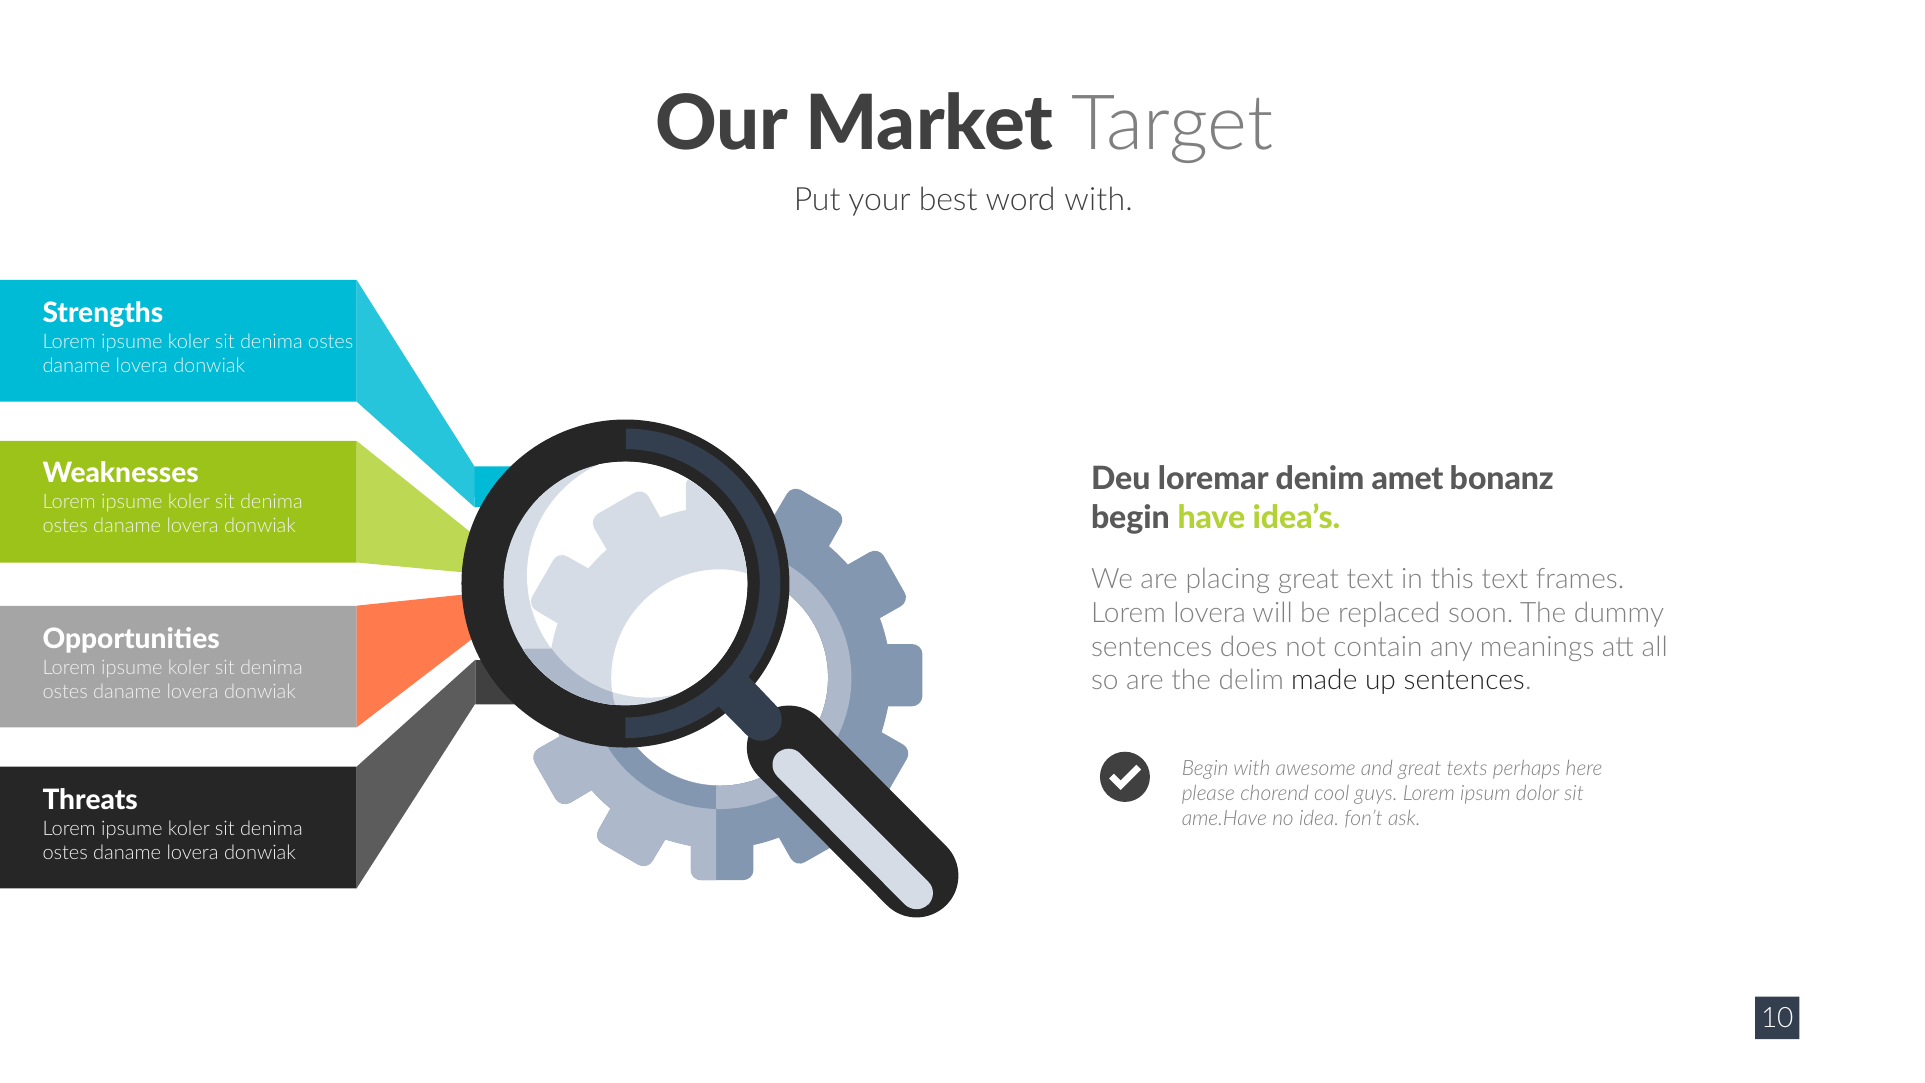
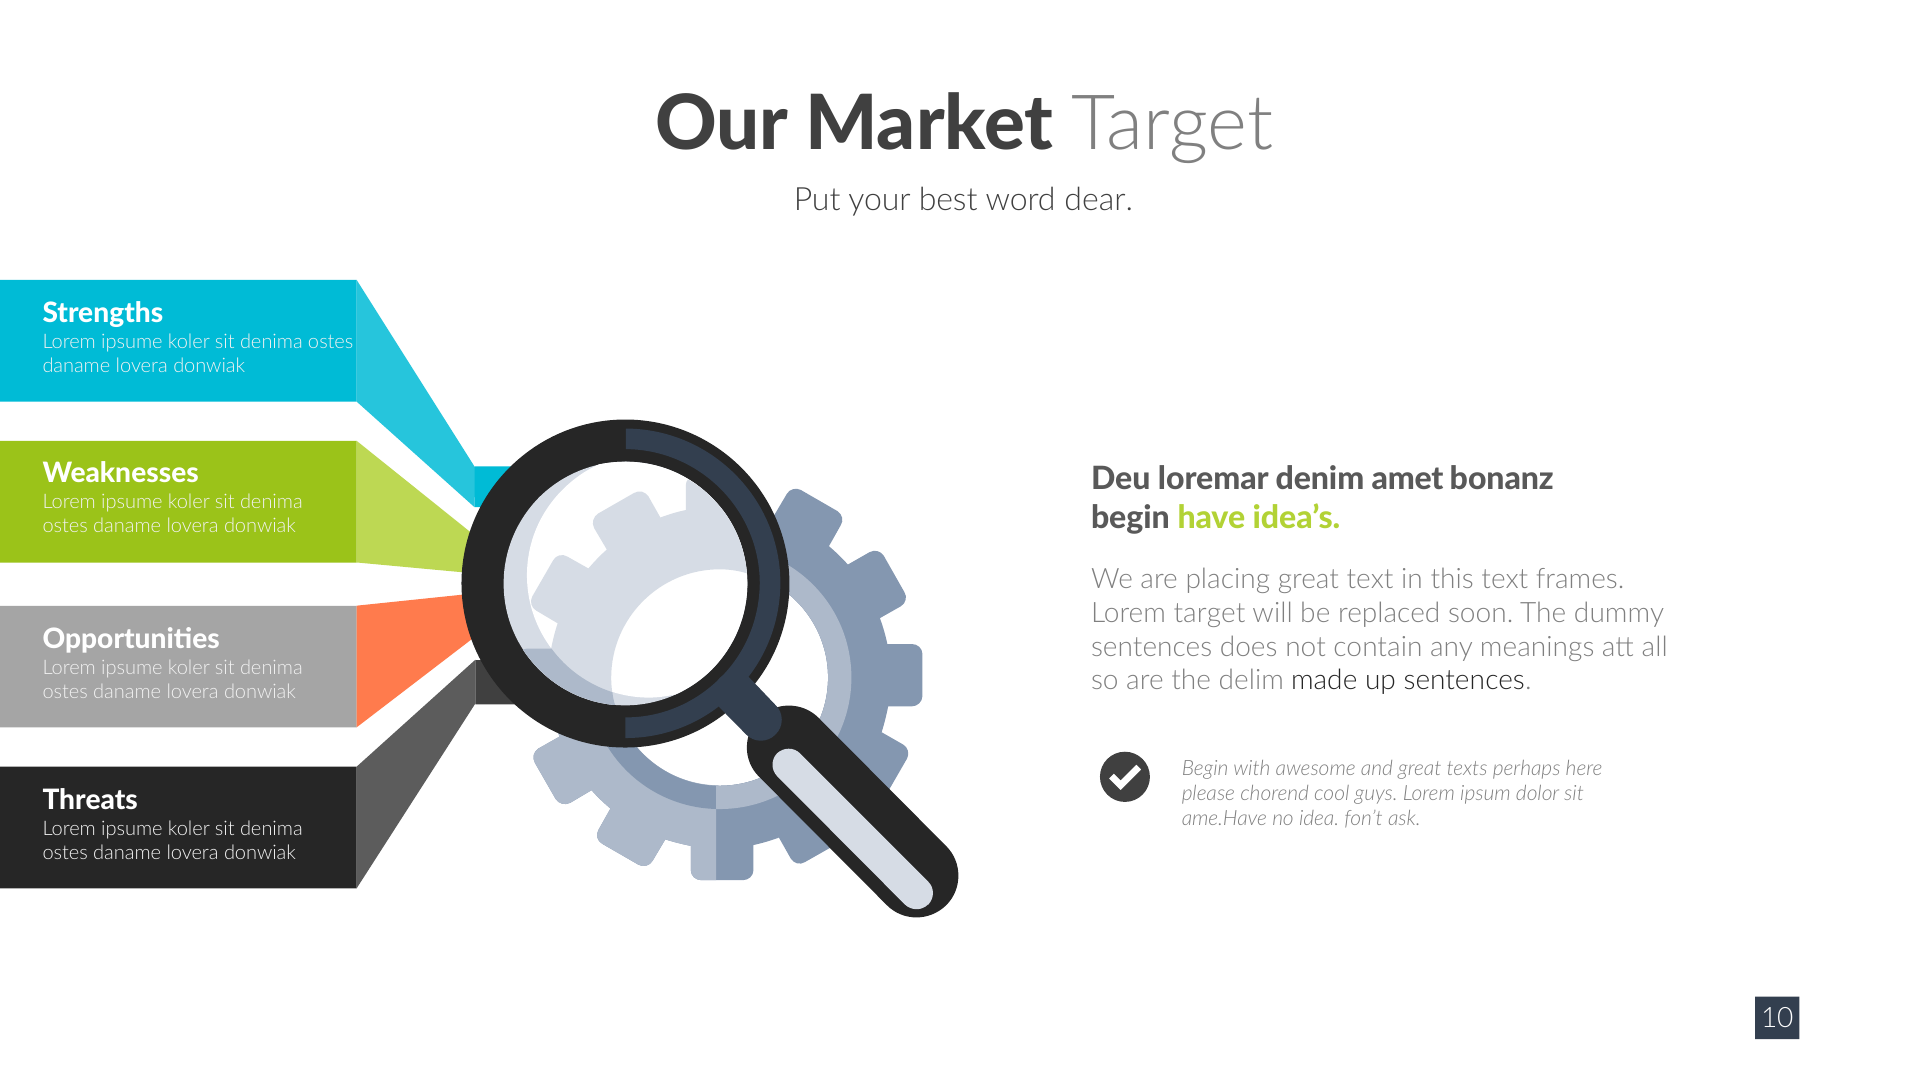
word with: with -> dear (1099, 199)
Lorem lovera: lovera -> target (1209, 613)
